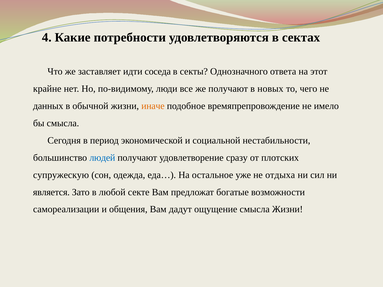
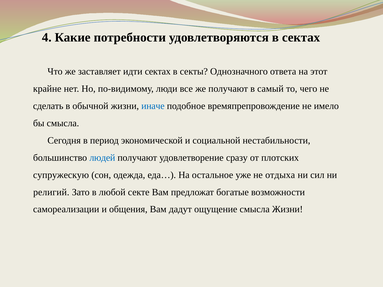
идти соседа: соседа -> сектах (158, 72)
новых: новых -> самый (270, 89)
данных: данных -> сделать (48, 106)
иначе colour: orange -> blue (153, 106)
является: является -> религий (51, 192)
